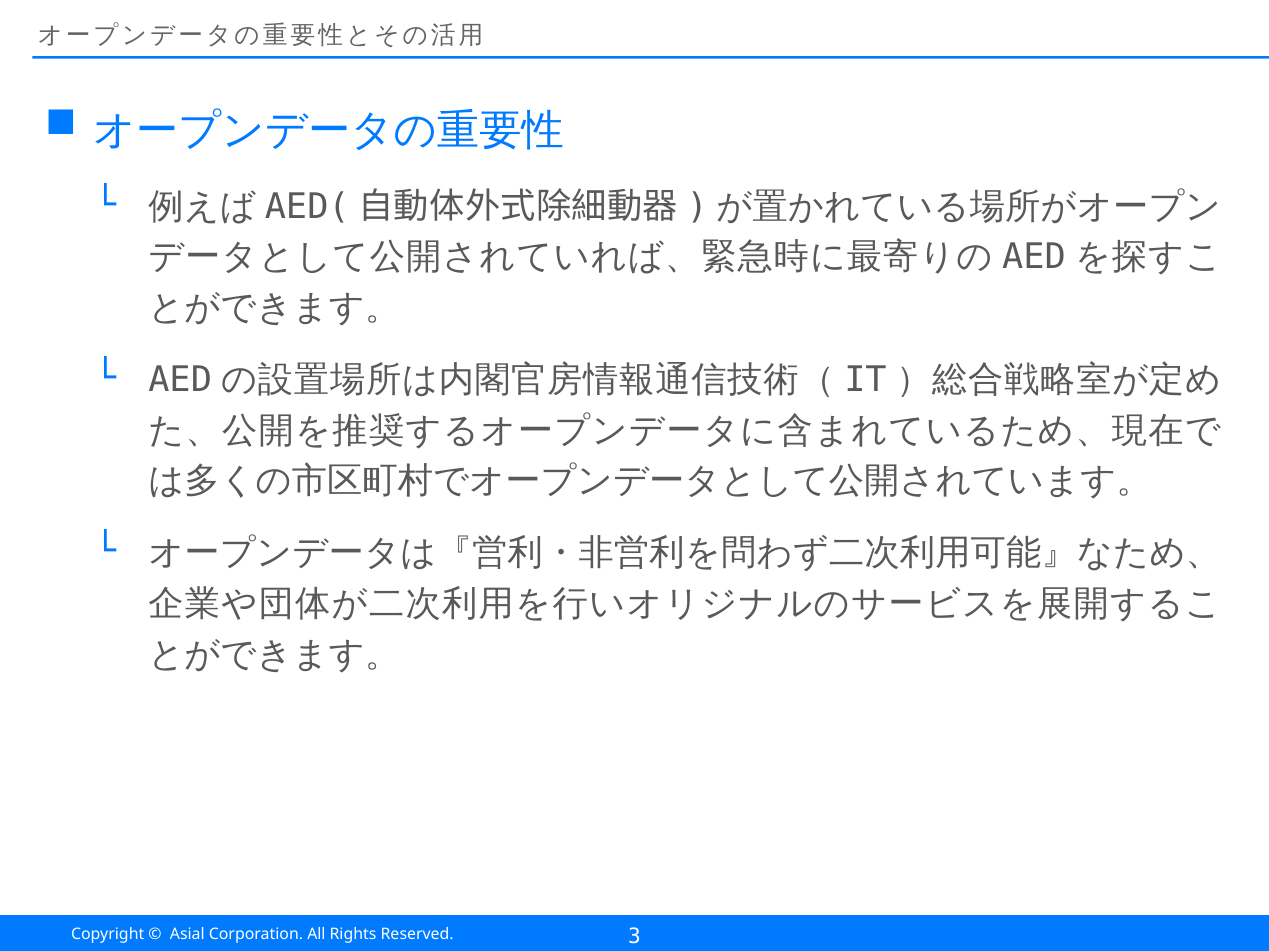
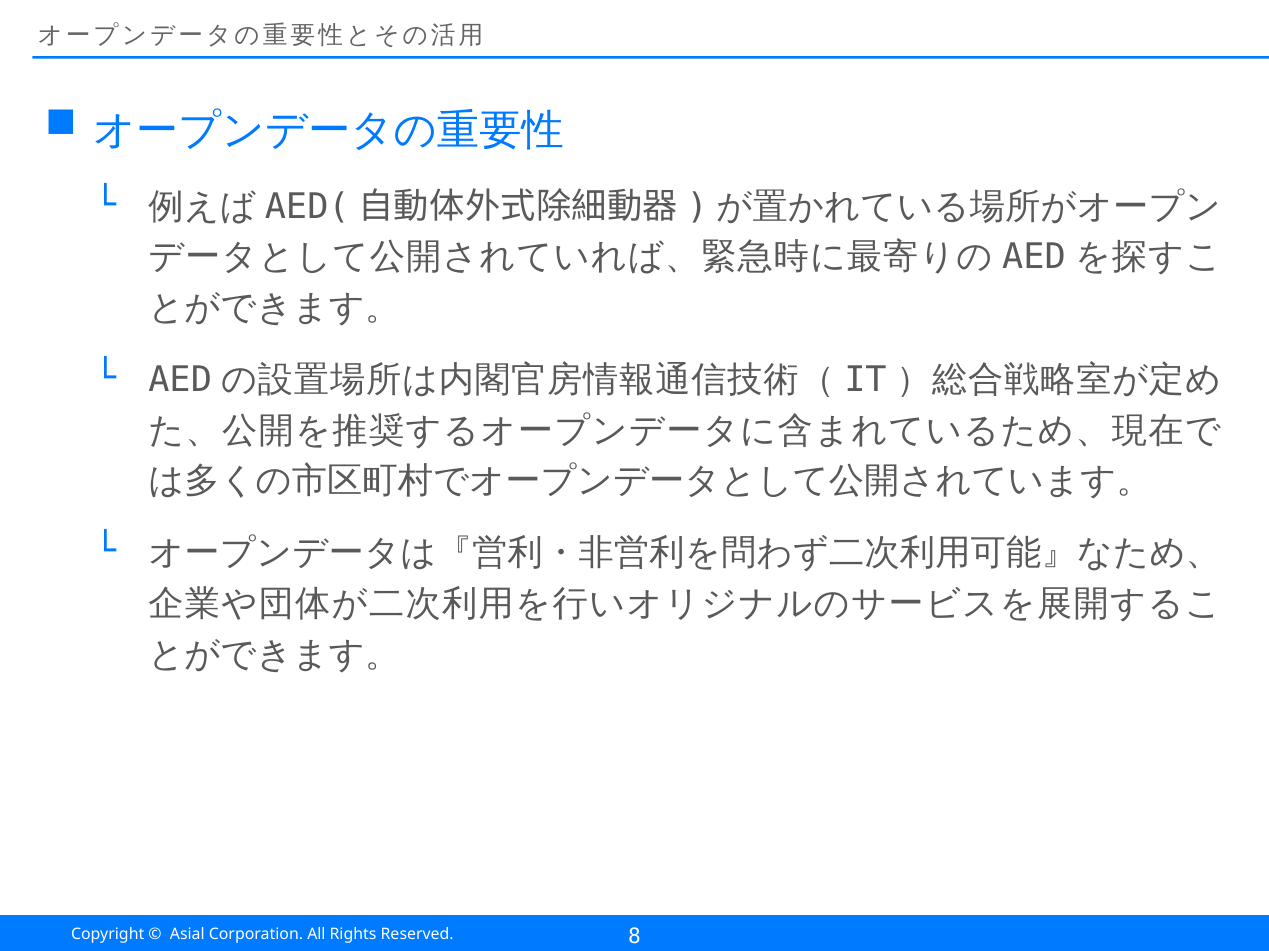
3: 3 -> 8 (635, 937)
